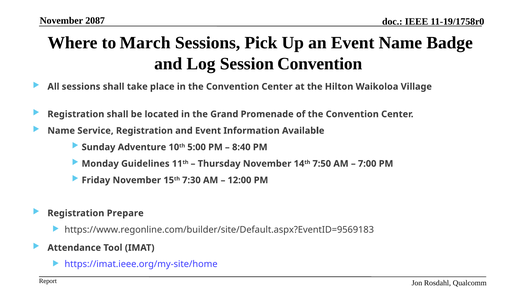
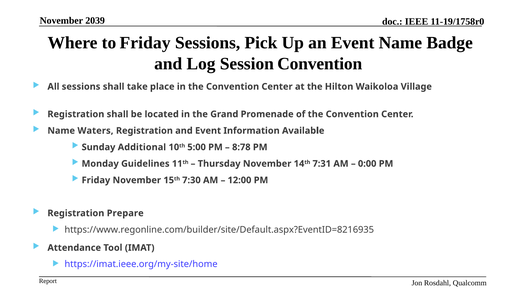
2087: 2087 -> 2039 (95, 21)
to March: March -> Friday (145, 43)
Service: Service -> Waters (95, 131)
Adventure: Adventure -> Additional (142, 147)
8:40: 8:40 -> 8:78 (241, 147)
7:50: 7:50 -> 7:31 (322, 164)
7:00: 7:00 -> 0:00 (367, 164)
https://www.regonline.com/builder/site/Default.aspx?EventID=9569183: https://www.regonline.com/builder/site/Default.aspx?EventID=9569183 -> https://www.regonline.com/builder/site/Default.aspx?EventID=8216935 (219, 230)
